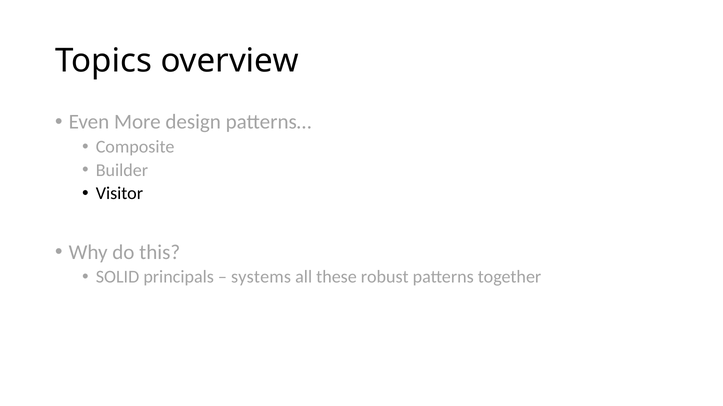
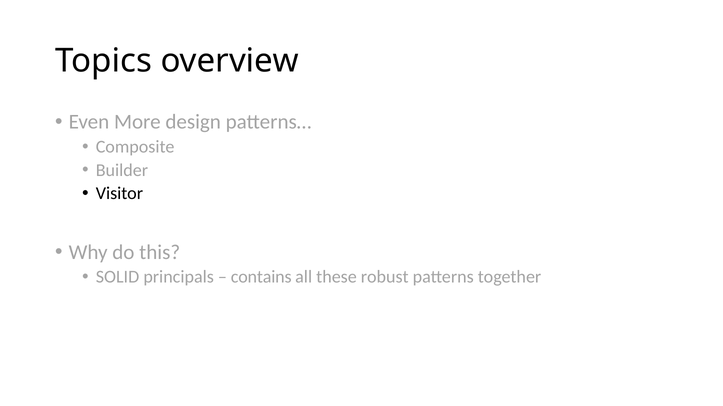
systems: systems -> contains (261, 277)
